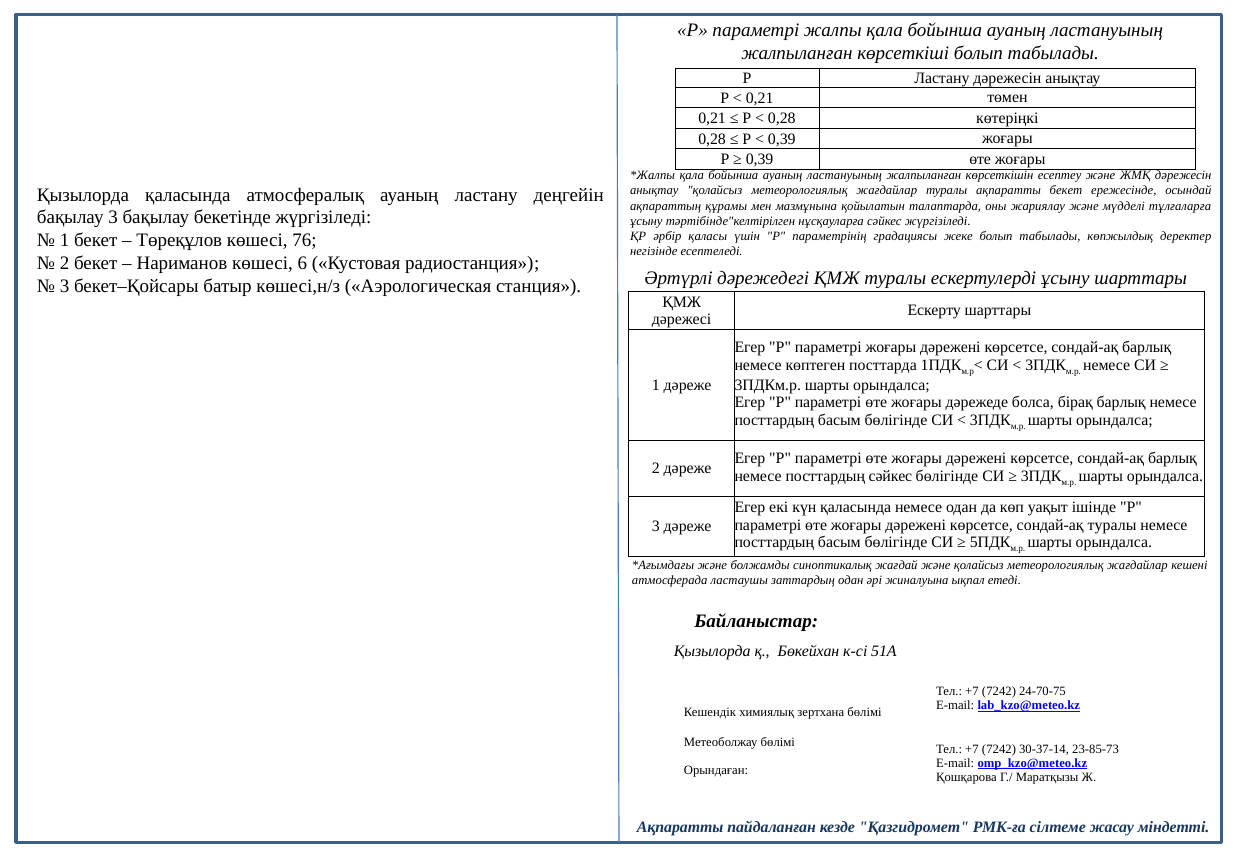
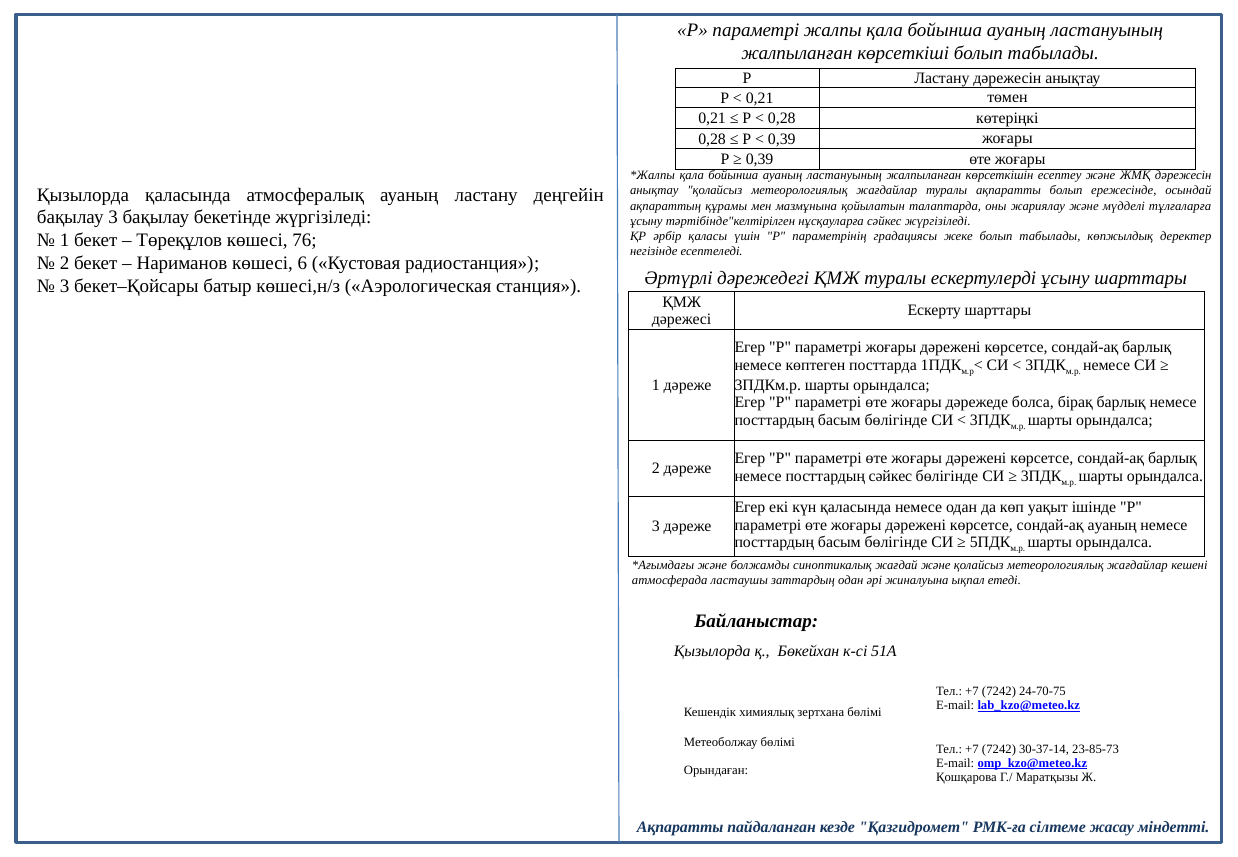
ақпаратты бекет: бекет -> болып (1066, 191)
сондай-ақ туралы: туралы -> ауаның (1112, 525)
